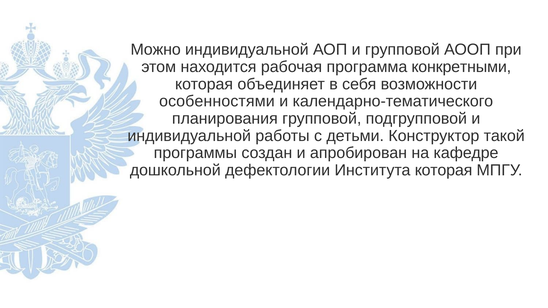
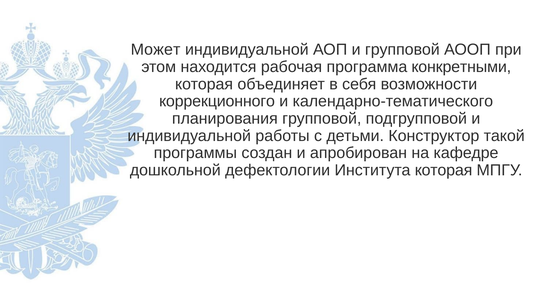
Можно: Можно -> Может (156, 50)
особенностями: особенностями -> коррекционного (217, 101)
